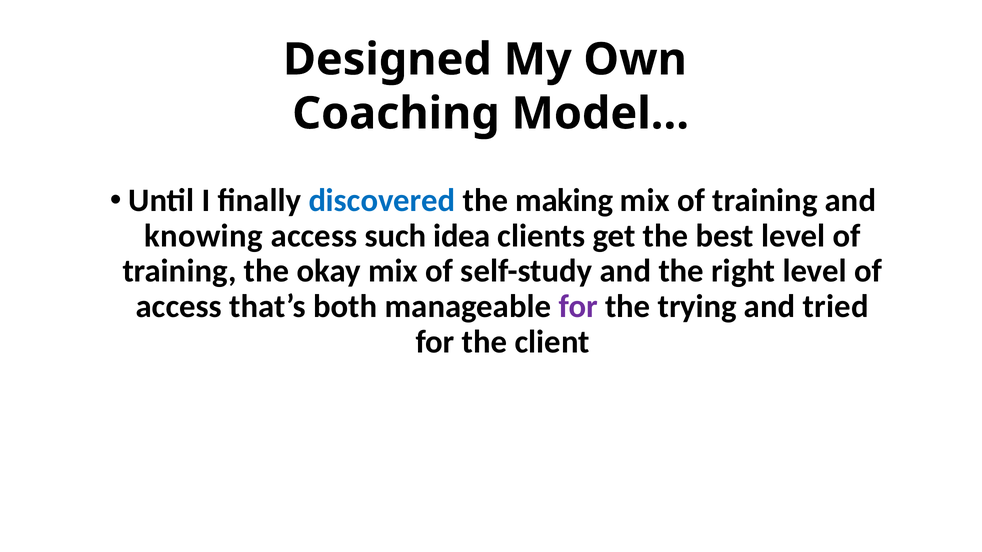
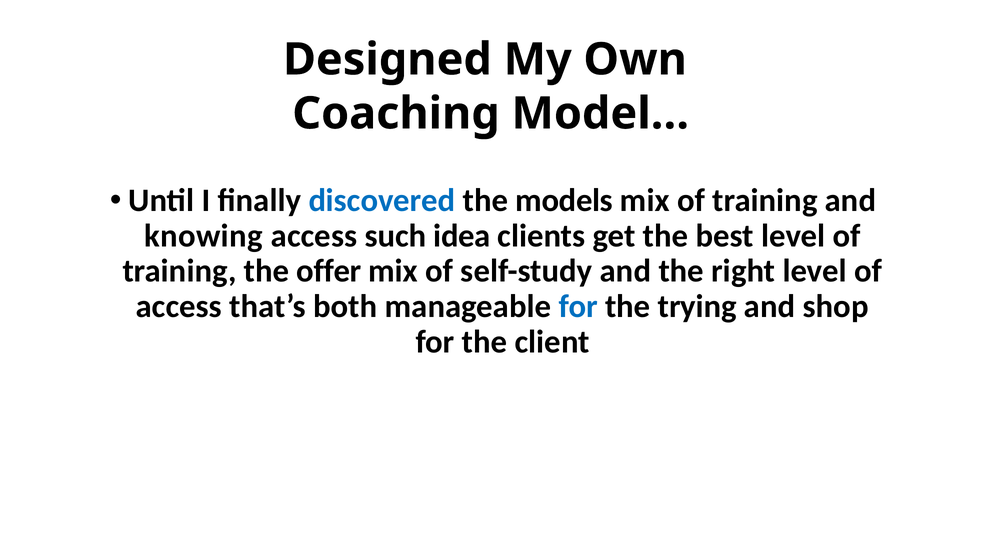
making: making -> models (564, 201)
okay: okay -> offer (329, 271)
for colour: purple -> blue (578, 307)
tried: tried -> shop (836, 307)
